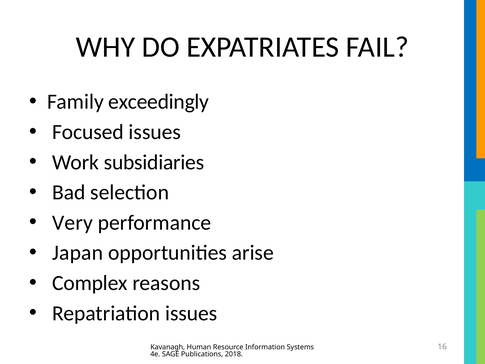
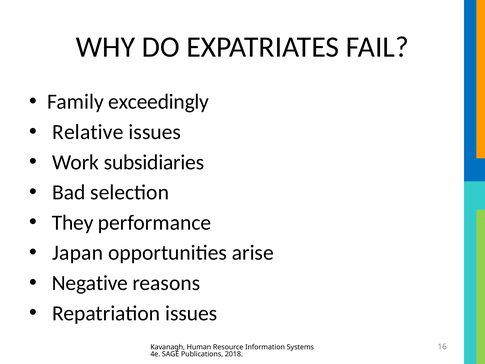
Focused: Focused -> Relative (88, 132)
Very: Very -> They (73, 222)
Complex: Complex -> Negative (90, 283)
